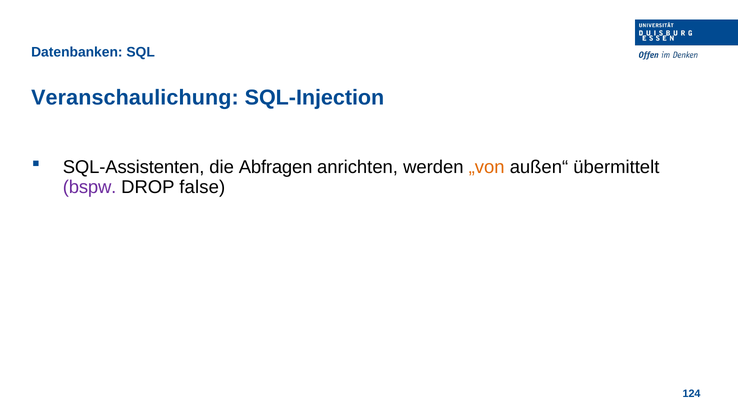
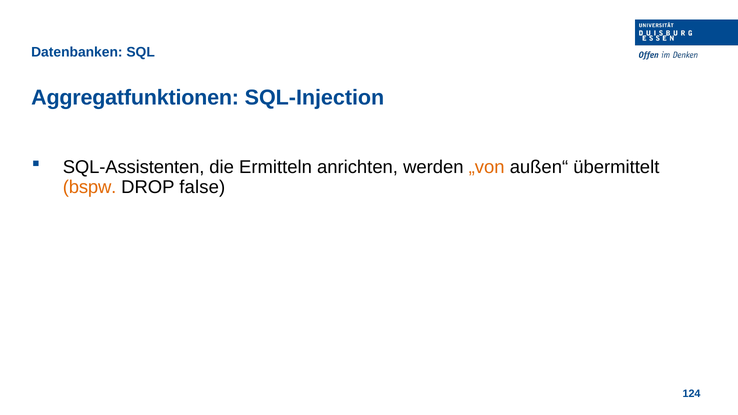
Veranschaulichung: Veranschaulichung -> Aggregatfunktionen (135, 97)
Abfragen: Abfragen -> Ermitteln (276, 167)
bspw colour: purple -> orange (90, 187)
